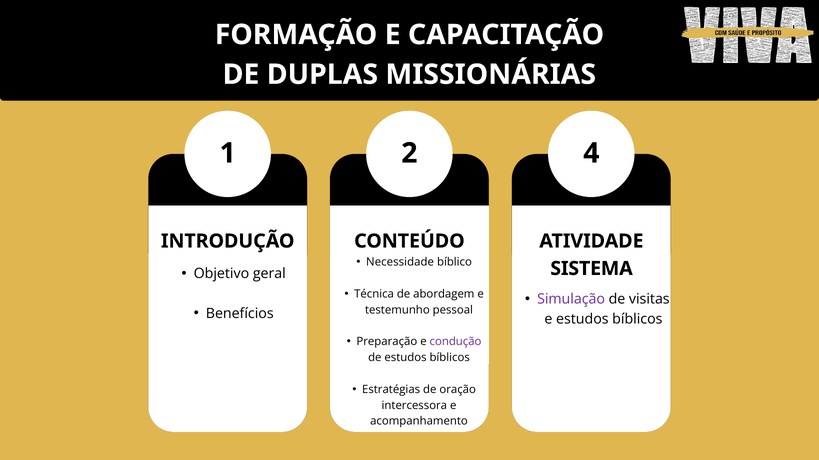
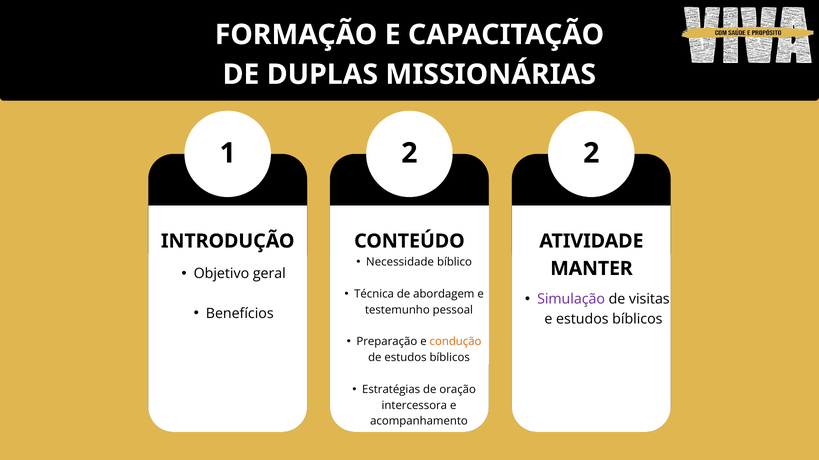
2 4: 4 -> 2 (591, 153)
SISTEMA: SISTEMA -> MANTER (591, 269)
condução colour: purple -> orange (456, 342)
